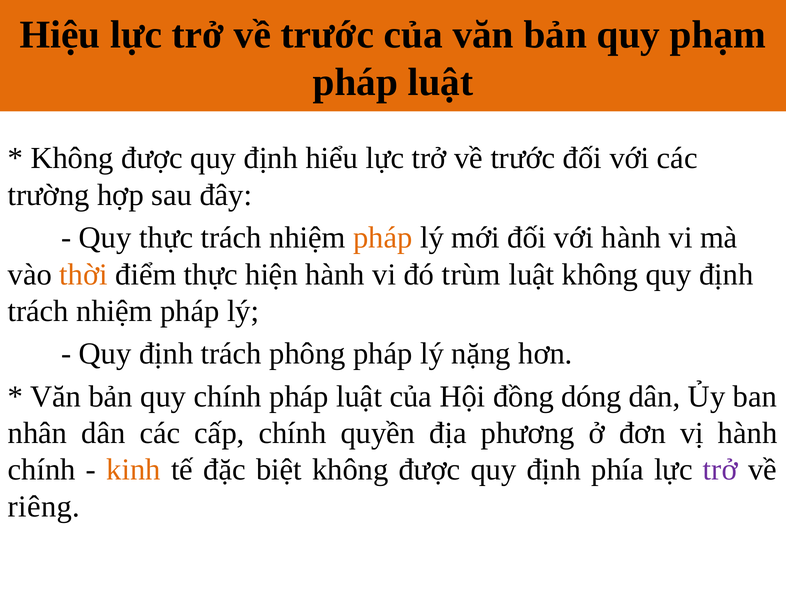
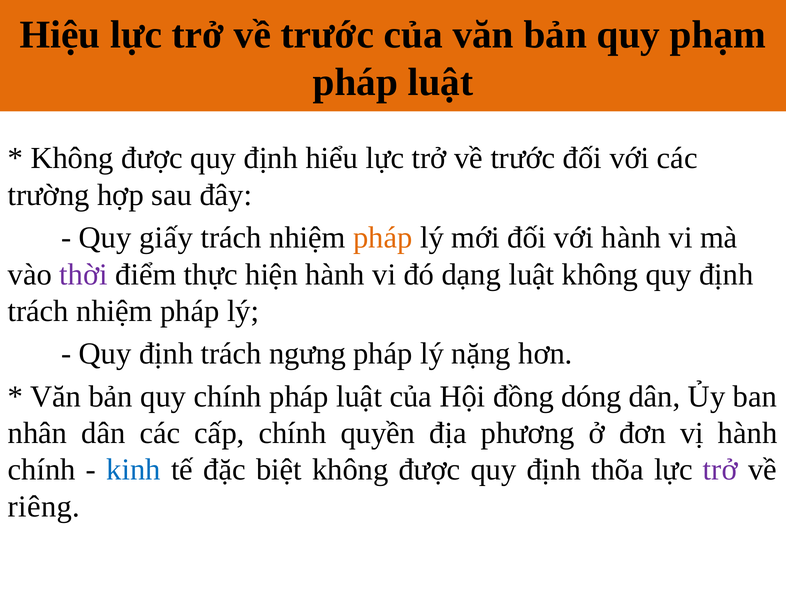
Quy thực: thực -> giấy (166, 238)
thời colour: orange -> purple (84, 274)
trùm: trùm -> dạng (471, 274)
phông: phông -> ngưng (308, 354)
kinh colour: orange -> blue (134, 469)
phía: phía -> thõa (618, 469)
